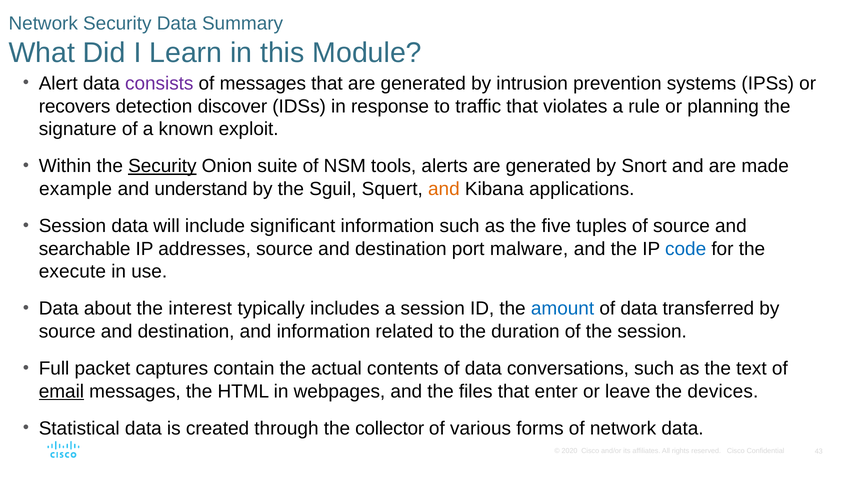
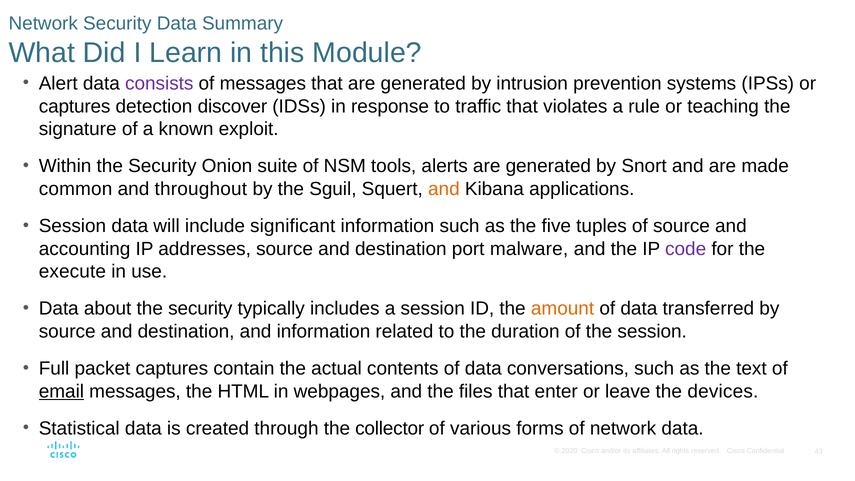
recovers: recovers -> captures (75, 106)
planning: planning -> teaching (723, 106)
Security underline: present -> none (162, 166)
example: example -> common (76, 189)
understand: understand -> throughout (201, 189)
searchable: searchable -> accounting (85, 249)
code colour: blue -> purple (686, 249)
about the interest: interest -> security (200, 309)
amount colour: blue -> orange (563, 309)
